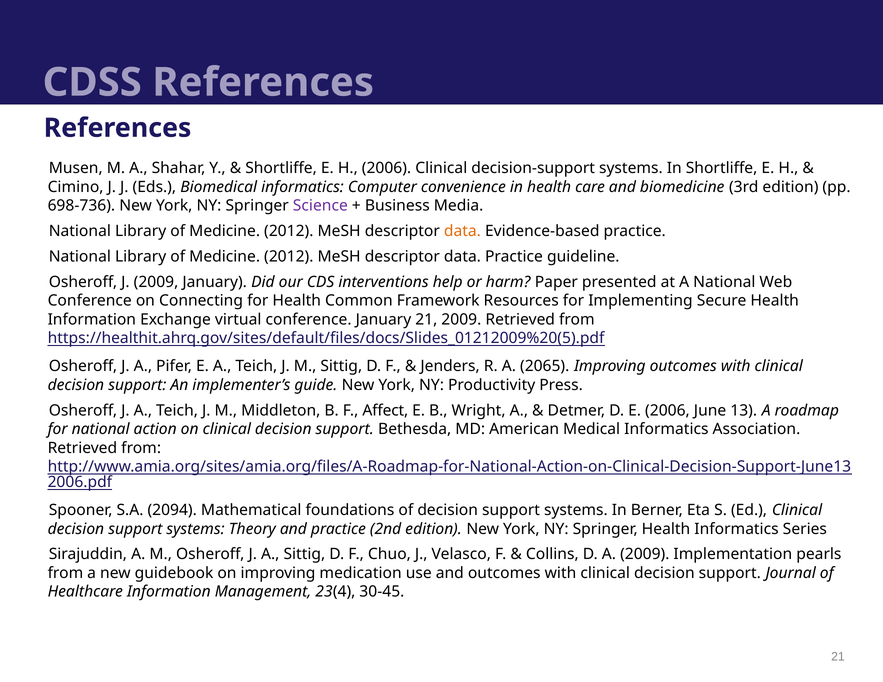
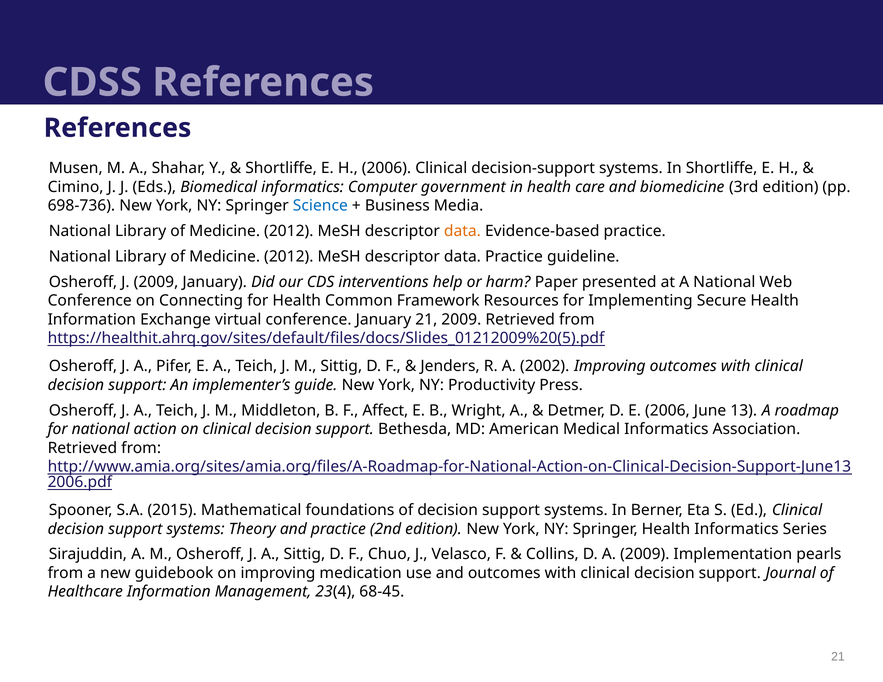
convenience: convenience -> government (463, 187)
Science colour: purple -> blue (320, 206)
2065: 2065 -> 2002 (545, 366)
2094: 2094 -> 2015 (172, 510)
30-45: 30-45 -> 68-45 (382, 592)
